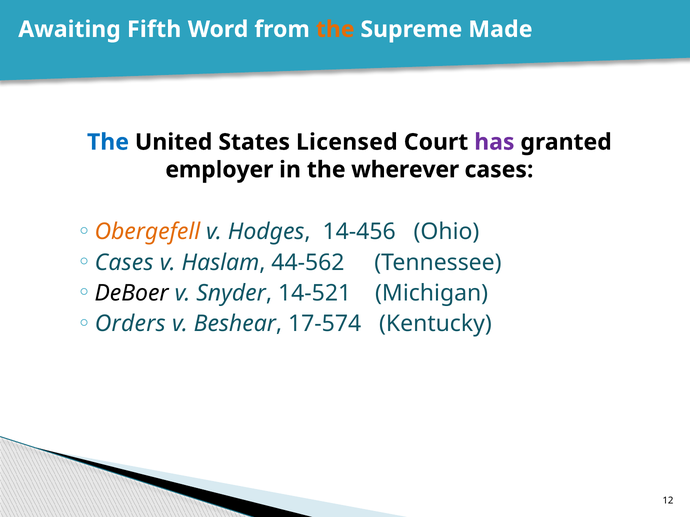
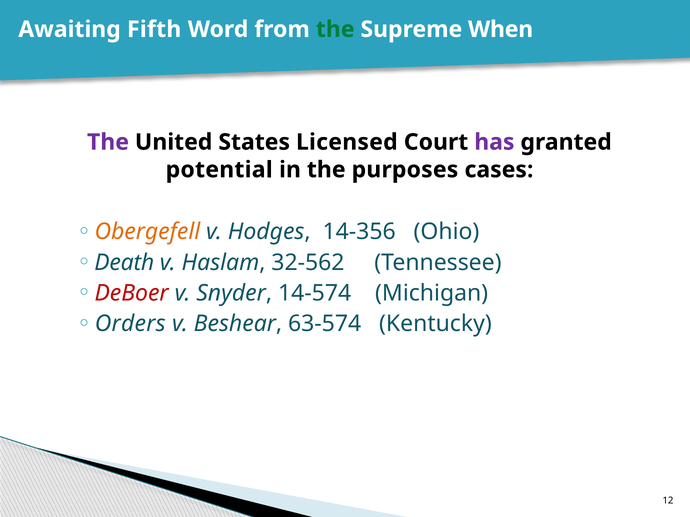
the colour: orange -> green (335, 29)
Made: Made -> When (501, 29)
The colour: blue -> purple (108, 142)
employer: employer -> potential (219, 170)
wherever: wherever -> purposes (405, 170)
14-456: 14-456 -> 14-356 (359, 232)
Cases: Cases -> Death (124, 263)
44-562: 44-562 -> 32-562 (308, 263)
DeBoer colour: black -> red (132, 293)
14-521: 14-521 -> 14-574 (315, 293)
17-574: 17-574 -> 63-574 (325, 324)
